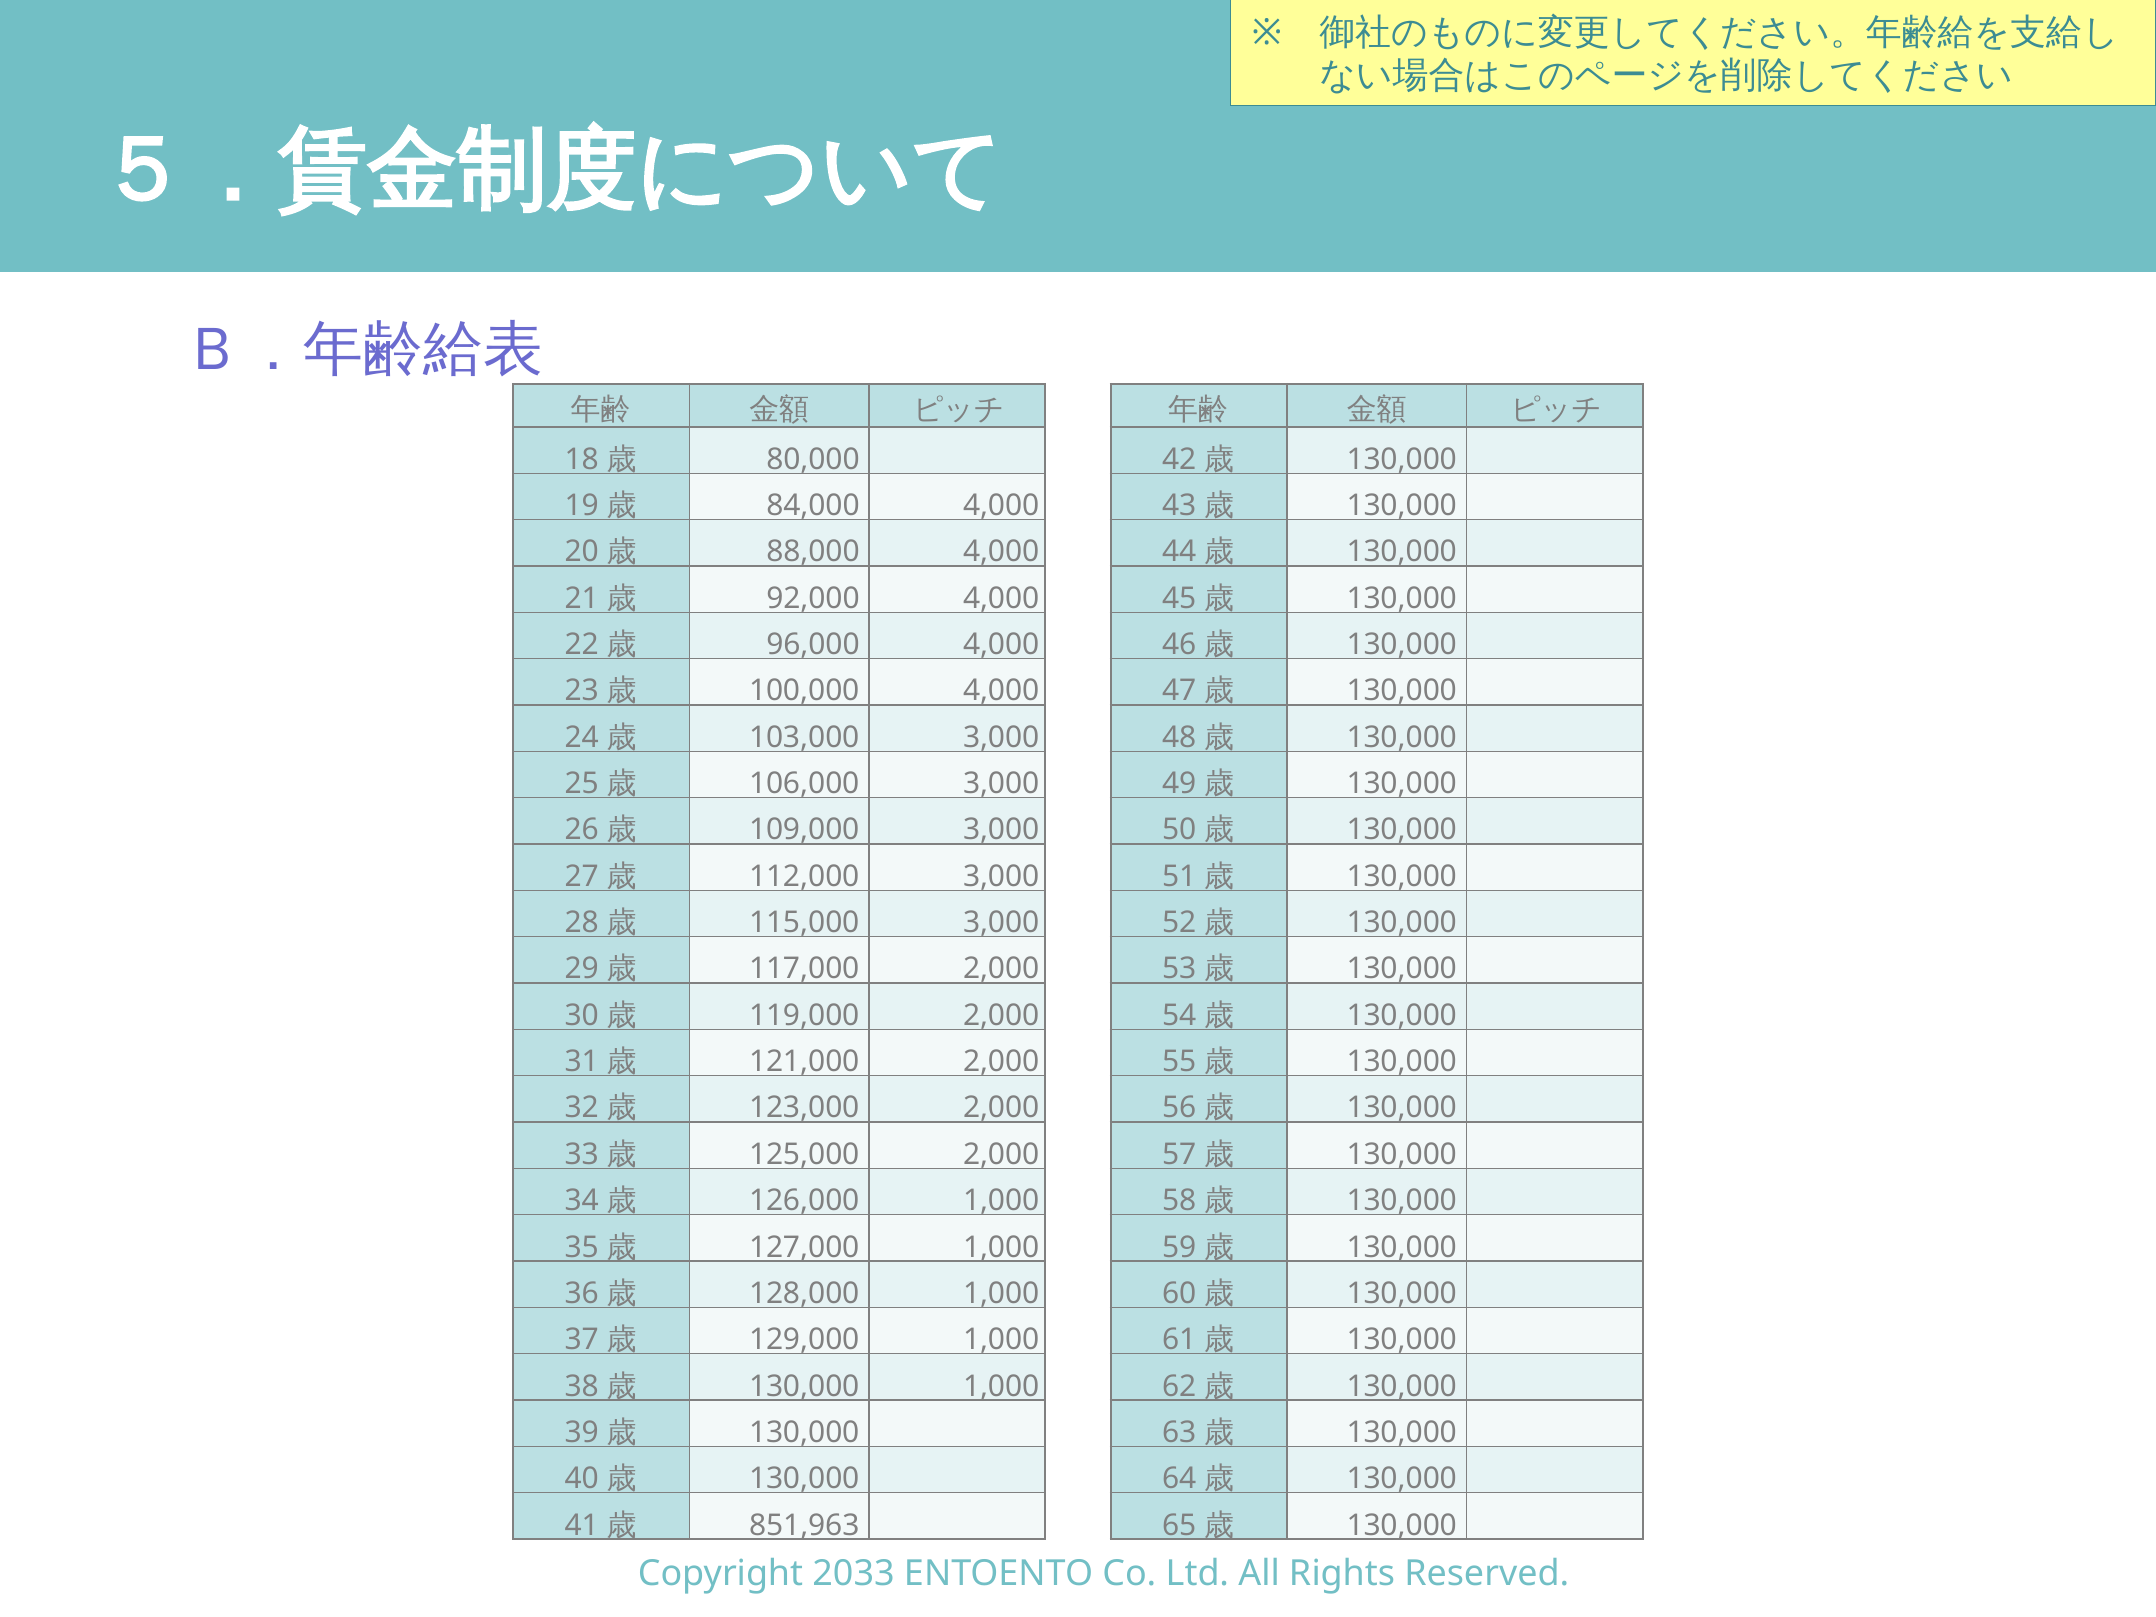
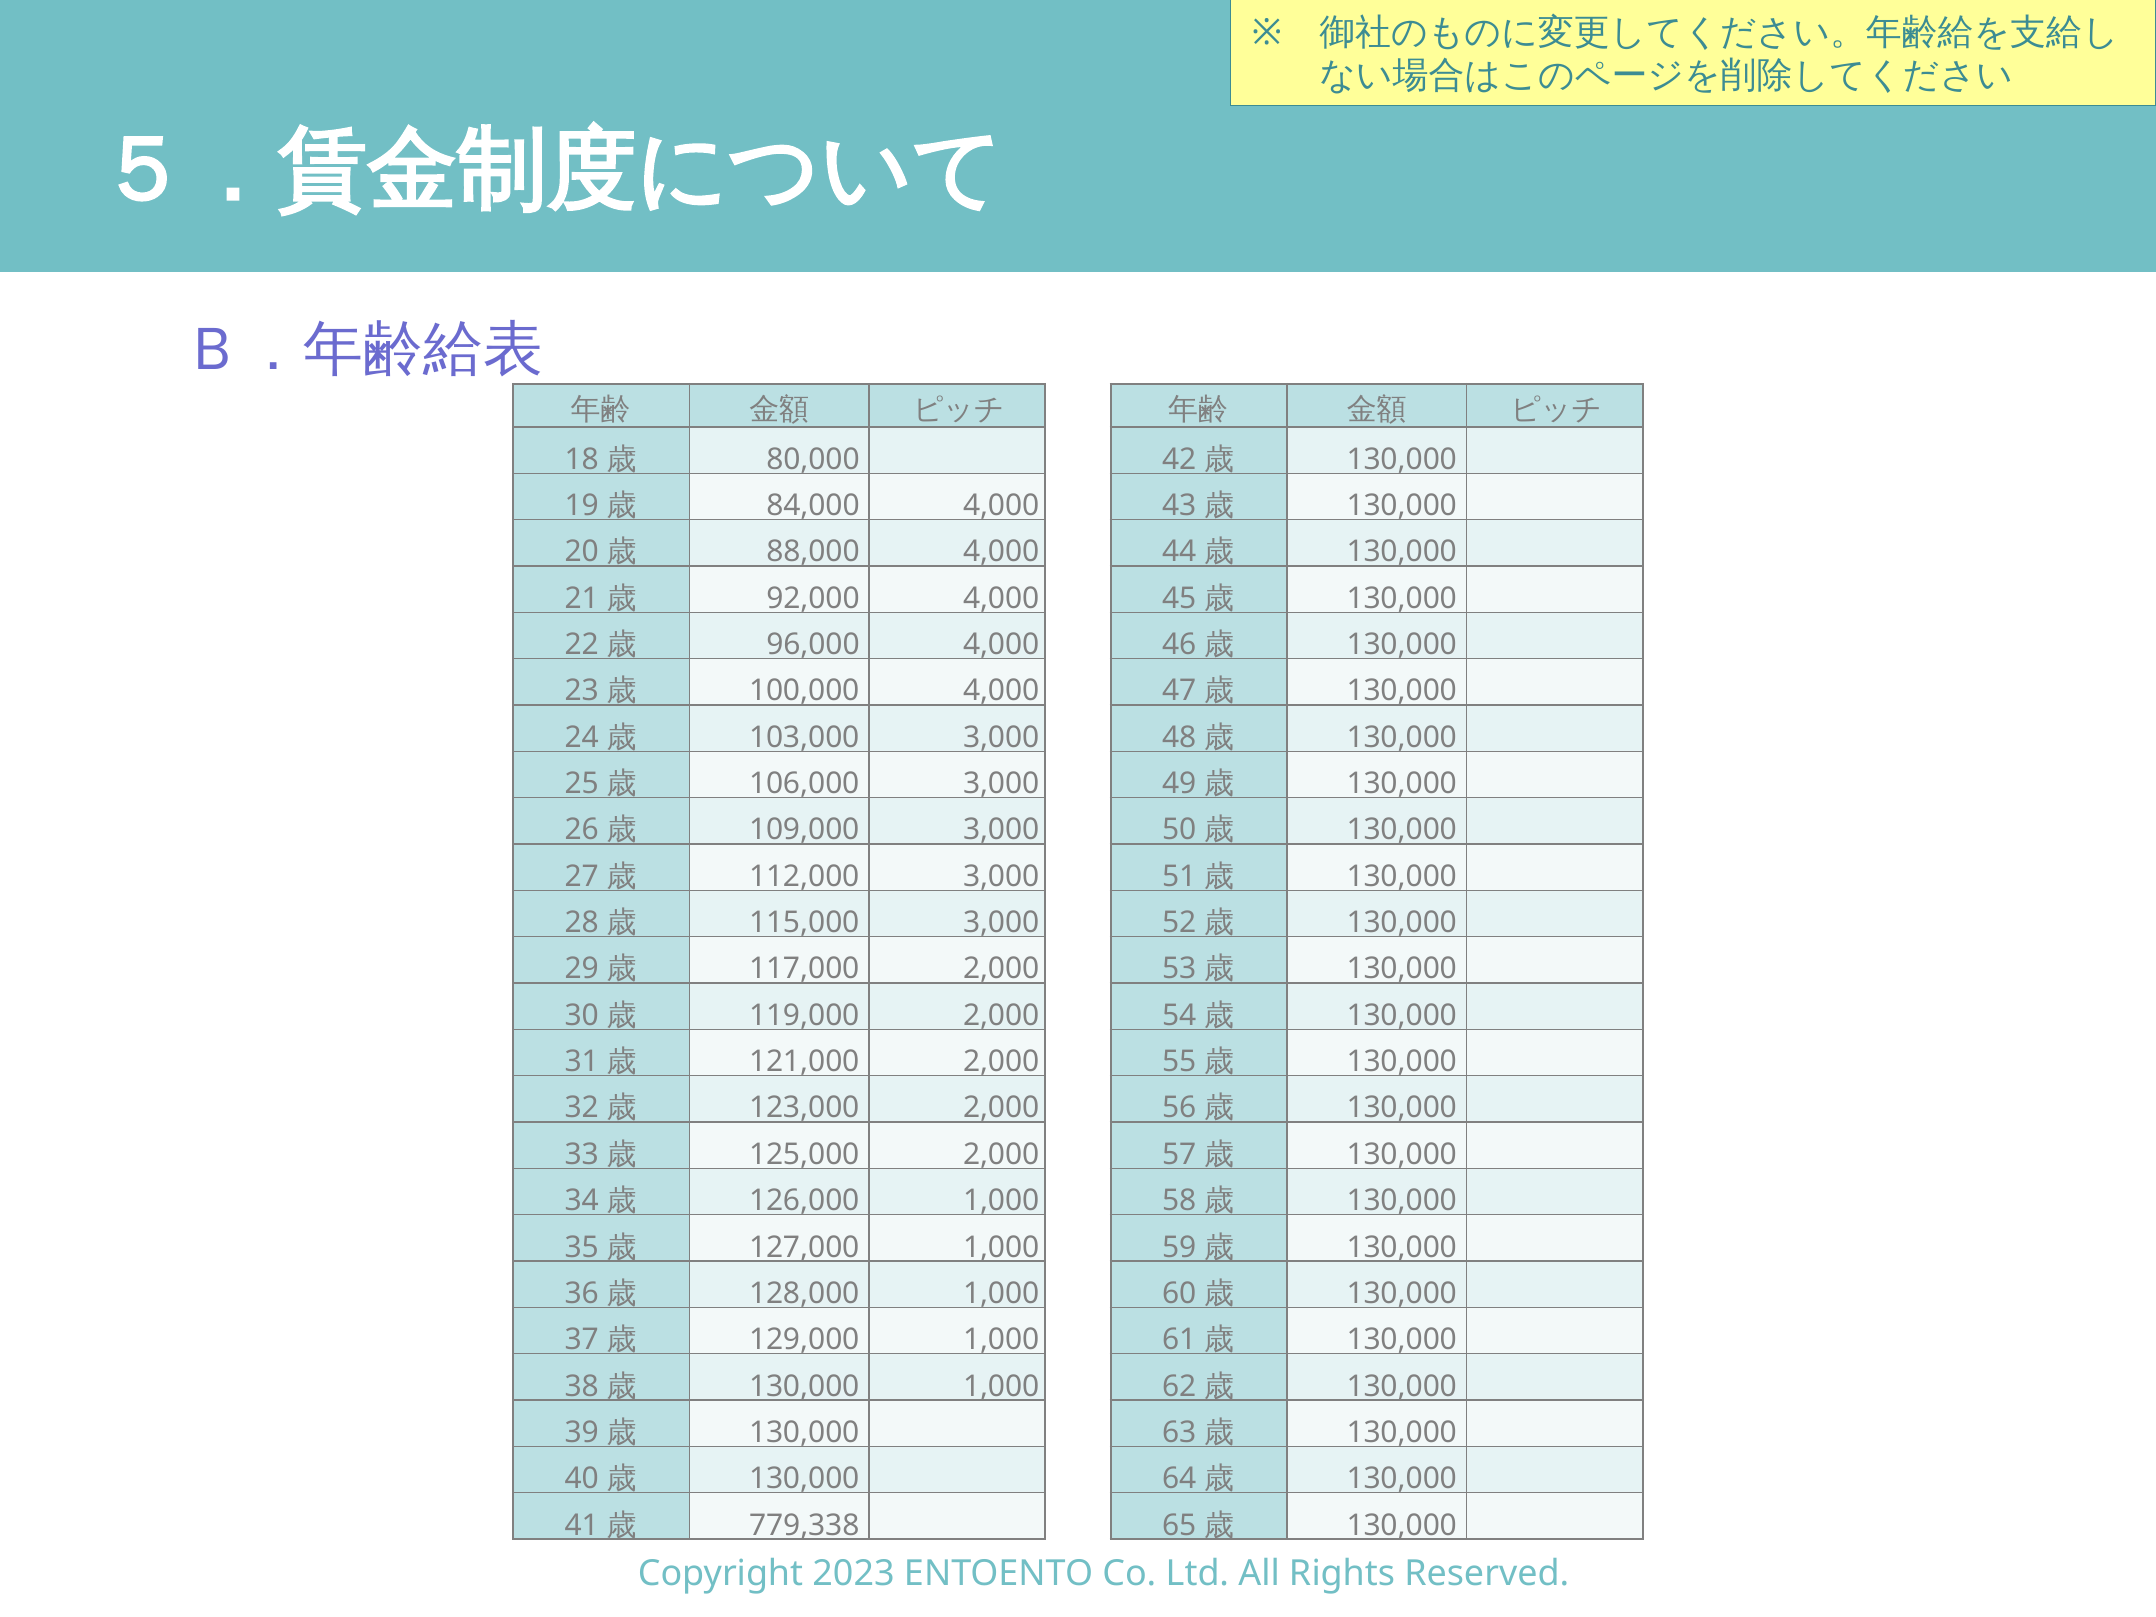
851,963: 851,963 -> 779,338 (804, 1525)
2033: 2033 -> 2023 (854, 1573)
